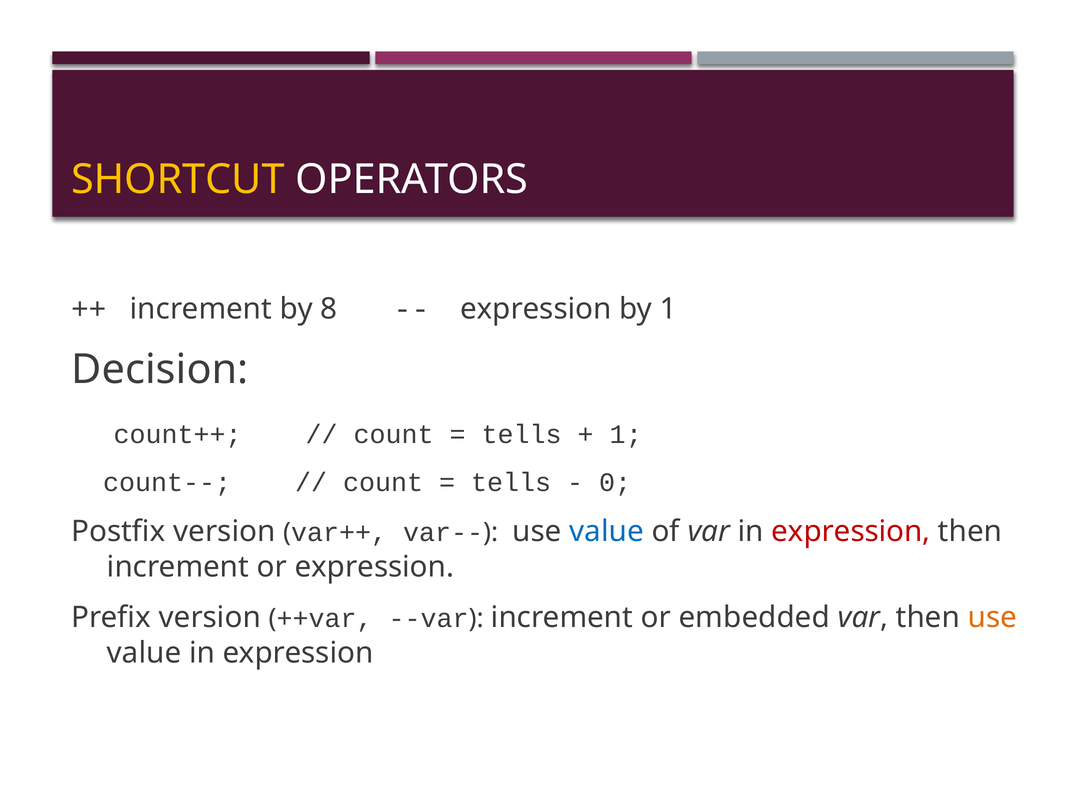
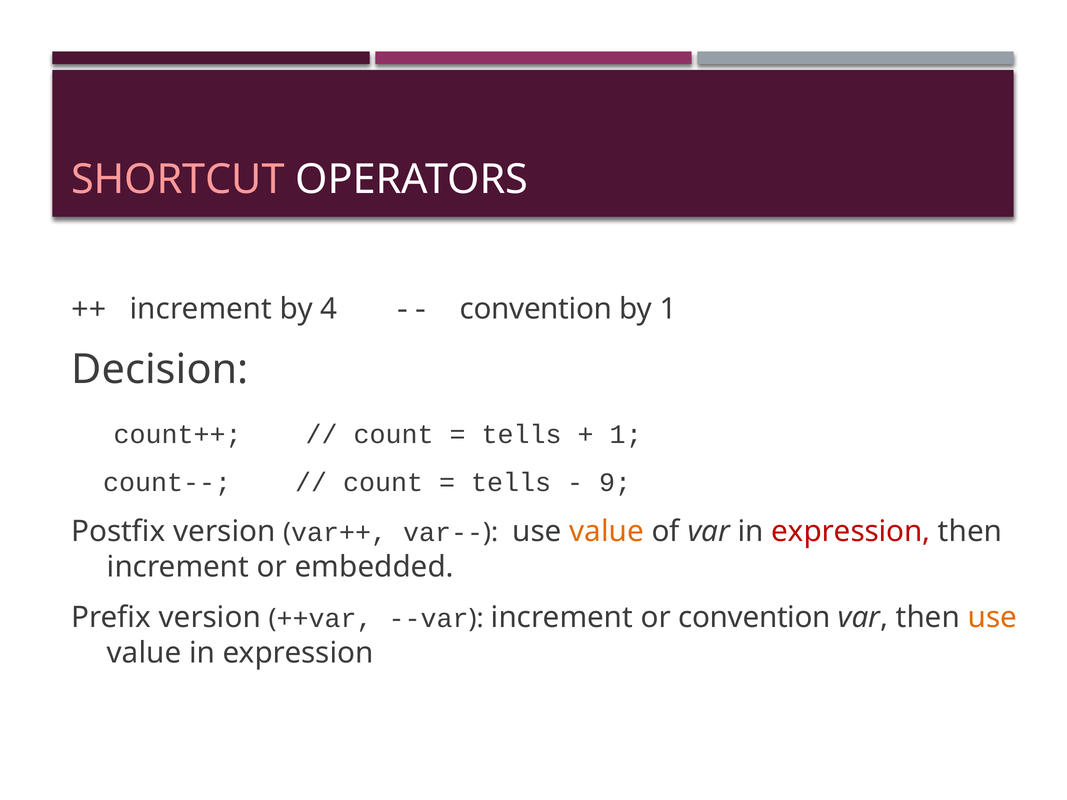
SHORTCUT colour: yellow -> pink (178, 180)
8: 8 -> 4 (329, 309)
expression: expression -> convention (536, 309)
0: 0 -> 9 (615, 483)
value colour: blue -> orange (607, 531)
or expression: expression -> embedded (374, 567)
or embedded: embedded -> convention (754, 618)
